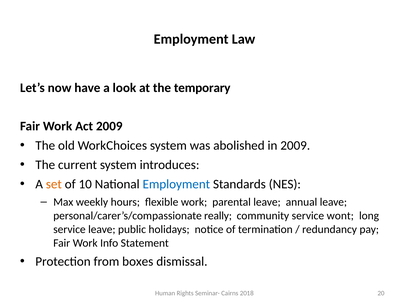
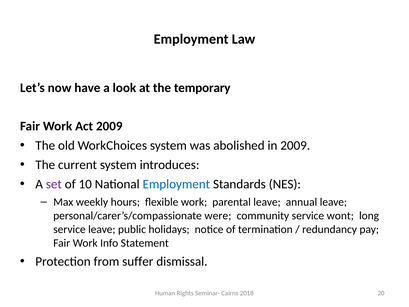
set colour: orange -> purple (54, 184)
really: really -> were (218, 216)
boxes: boxes -> suffer (138, 261)
